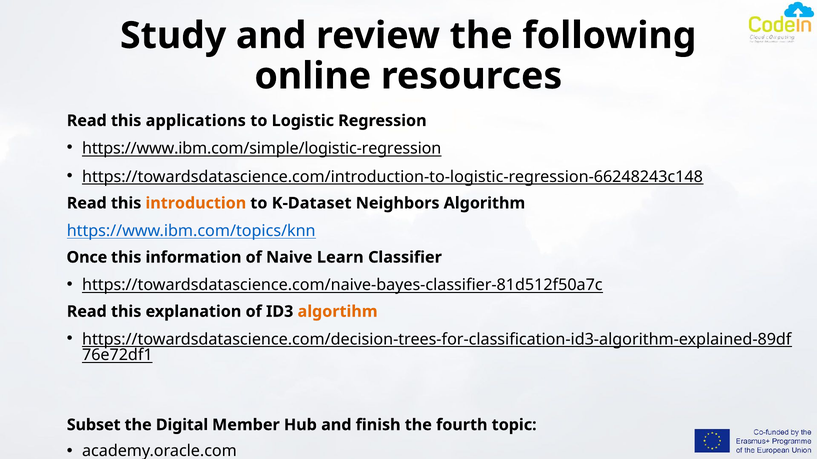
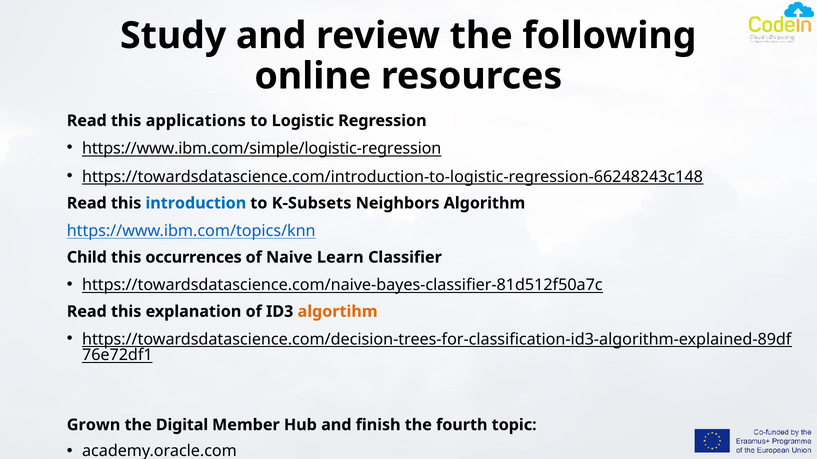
introduction colour: orange -> blue (196, 203)
K-Dataset: K-Dataset -> K-Subsets (312, 203)
Once: Once -> Child (87, 258)
information: information -> occurrences (194, 258)
Subset: Subset -> Grown (94, 425)
